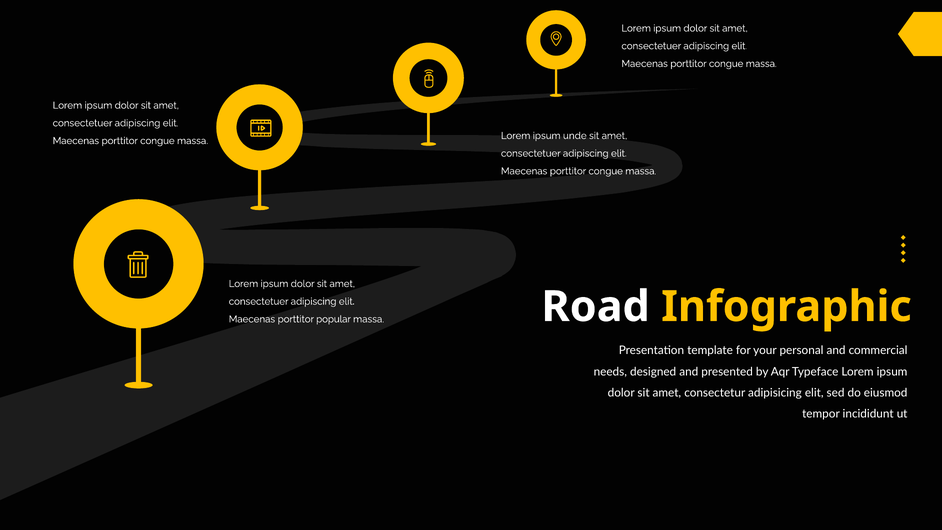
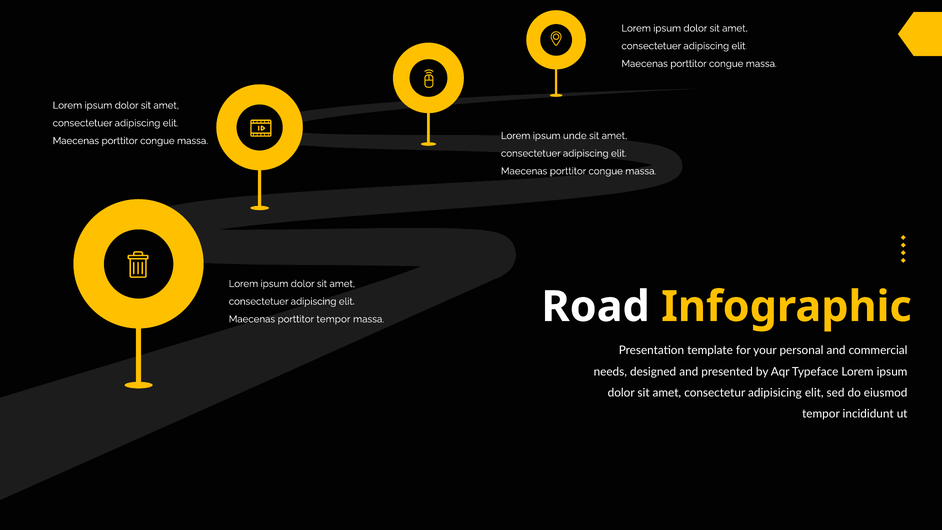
porttitor popular: popular -> tempor (333, 319)
